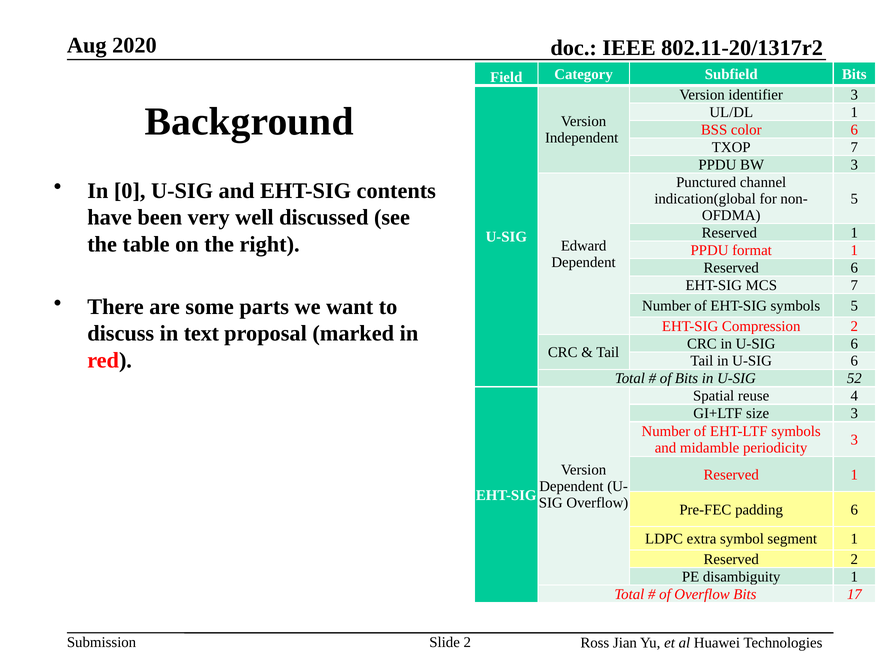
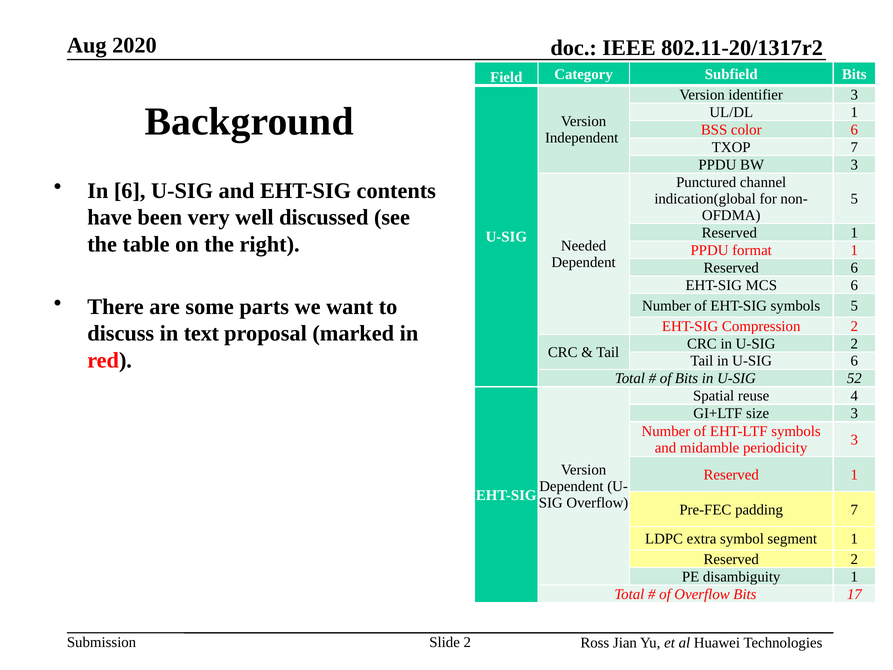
In 0: 0 -> 6 (130, 191)
Edward: Edward -> Needed (584, 246)
MCS 7: 7 -> 6 (854, 285)
CRC in U-SIG 6: 6 -> 2 (854, 343)
padding 6: 6 -> 7 (854, 509)
